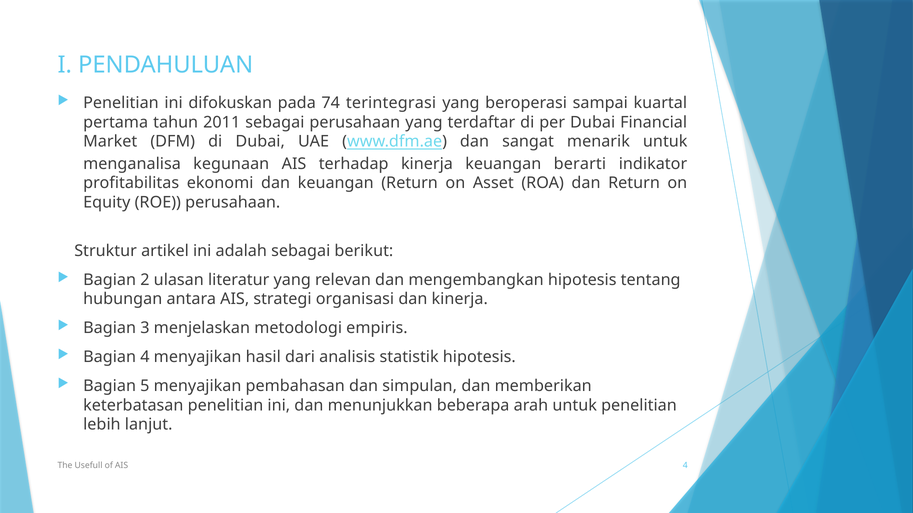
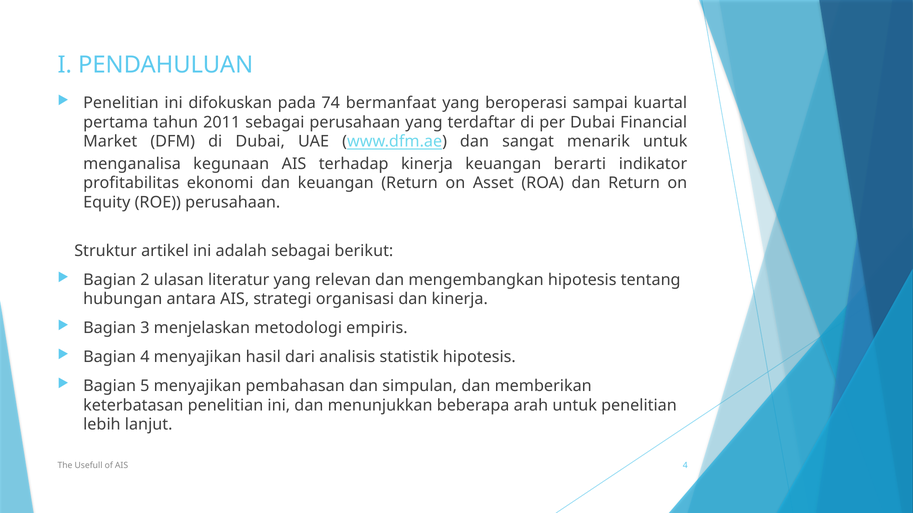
terintegrasi: terintegrasi -> bermanfaat (391, 103)
